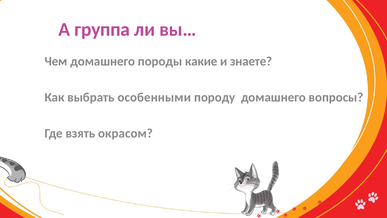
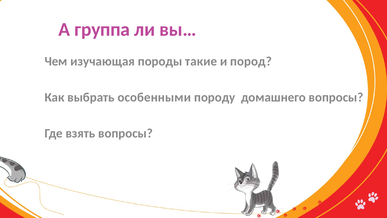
Чем домашнего: домашнего -> изучающая (103, 61)
какие: какие -> такие (201, 61)
знаете: знаете -> пород (251, 61)
взять окрасом: окрасом -> вопросы (126, 133)
